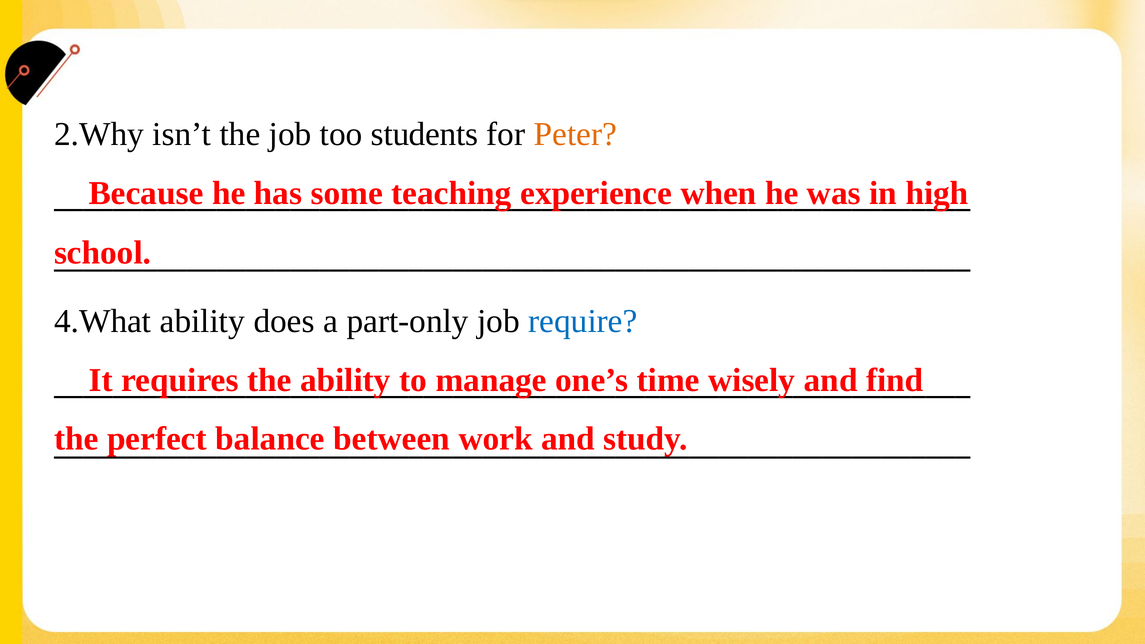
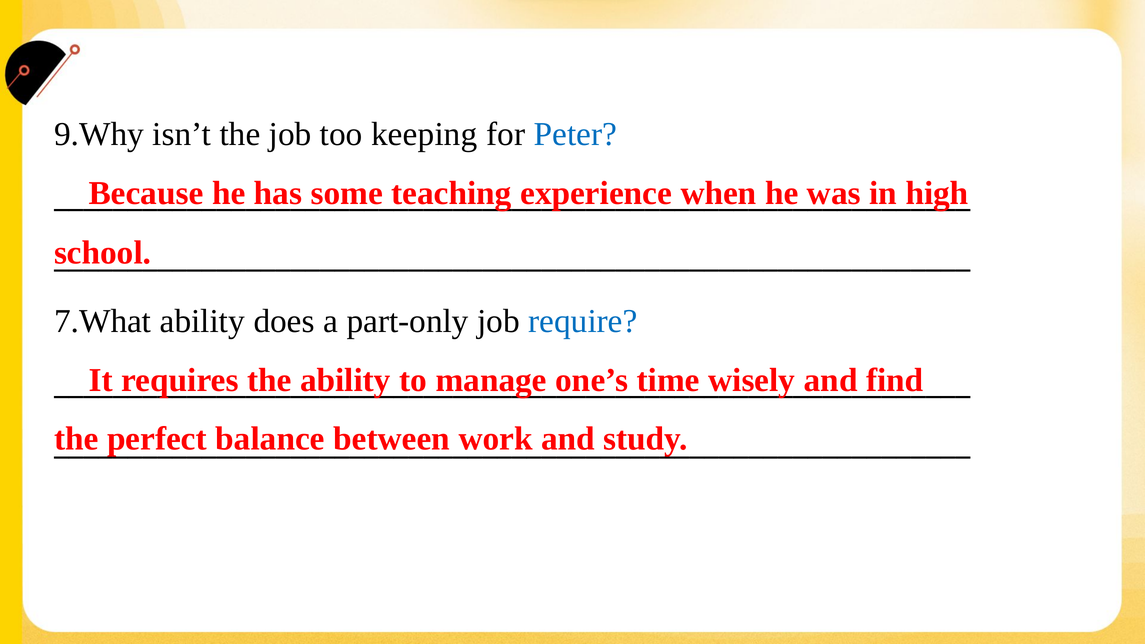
2.Why: 2.Why -> 9.Why (99, 134)
students: students -> keeping (424, 134)
Peter colour: orange -> blue (575, 134)
4.What: 4.What -> 7.What (103, 321)
